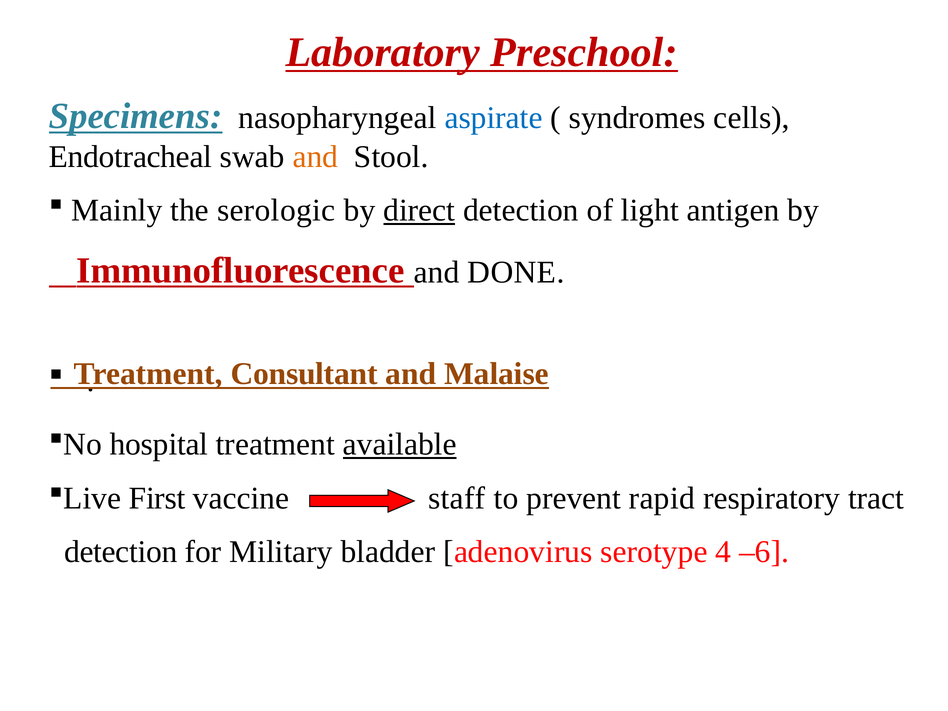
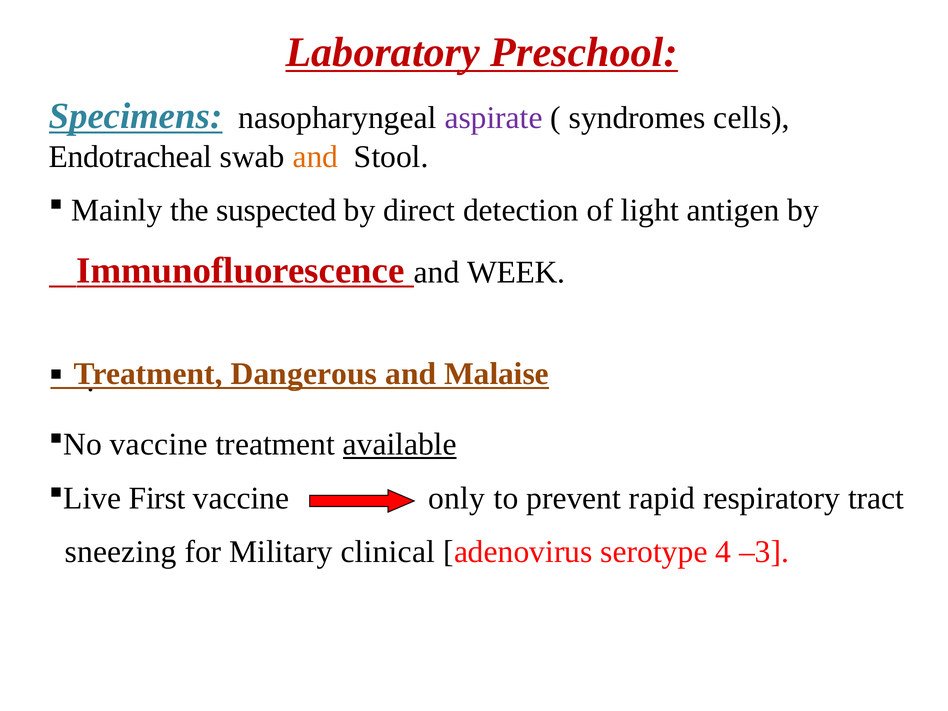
aspirate colour: blue -> purple (494, 118)
serologic: serologic -> suspected (276, 211)
direct underline: present -> none (419, 211)
DONE: DONE -> WEEK (516, 272)
Consultant: Consultant -> Dangerous (304, 374)
hospital: hospital -> vaccine (159, 445)
staff: staff -> only (457, 498)
detection: detection -> sneezing (121, 552)
bladder: bladder -> clinical (388, 552)
–6: –6 -> –3 (764, 552)
